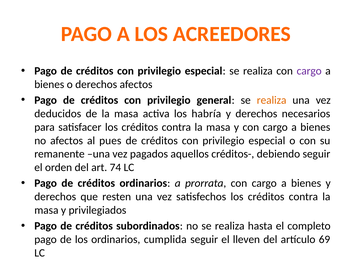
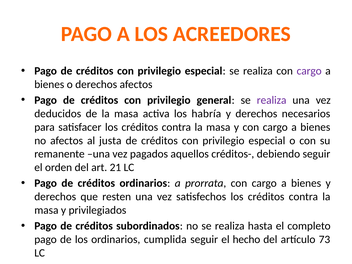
realiza colour: orange -> purple (272, 100)
pues: pues -> justa (110, 141)
74: 74 -> 21 (115, 168)
lleven: lleven -> hecho (246, 239)
69: 69 -> 73 (324, 239)
